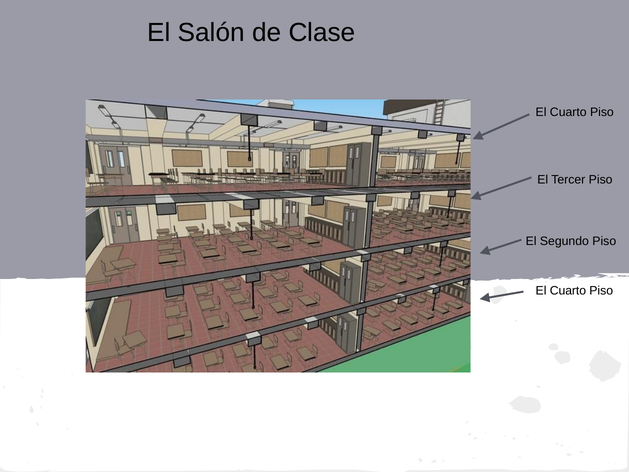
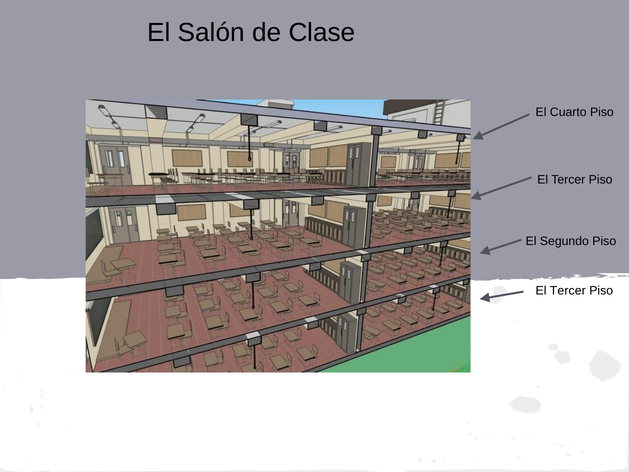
Cuarto: Cuarto -> Tercer (568, 291)
